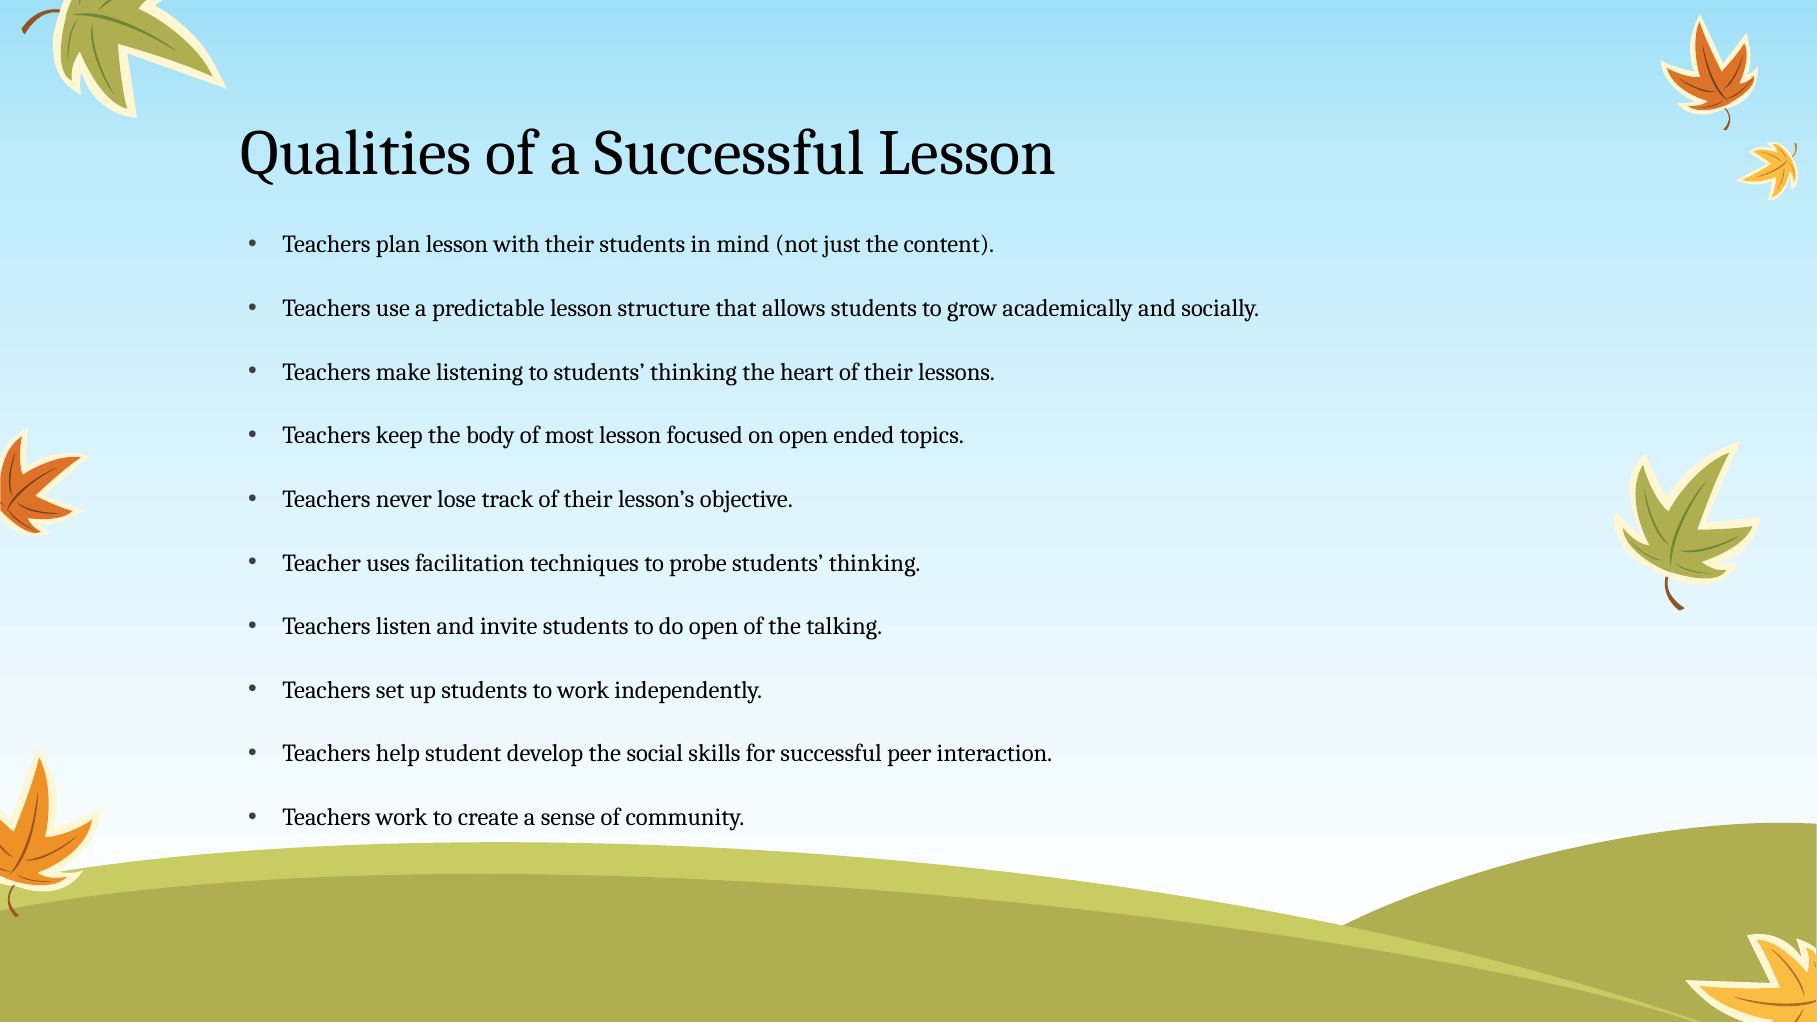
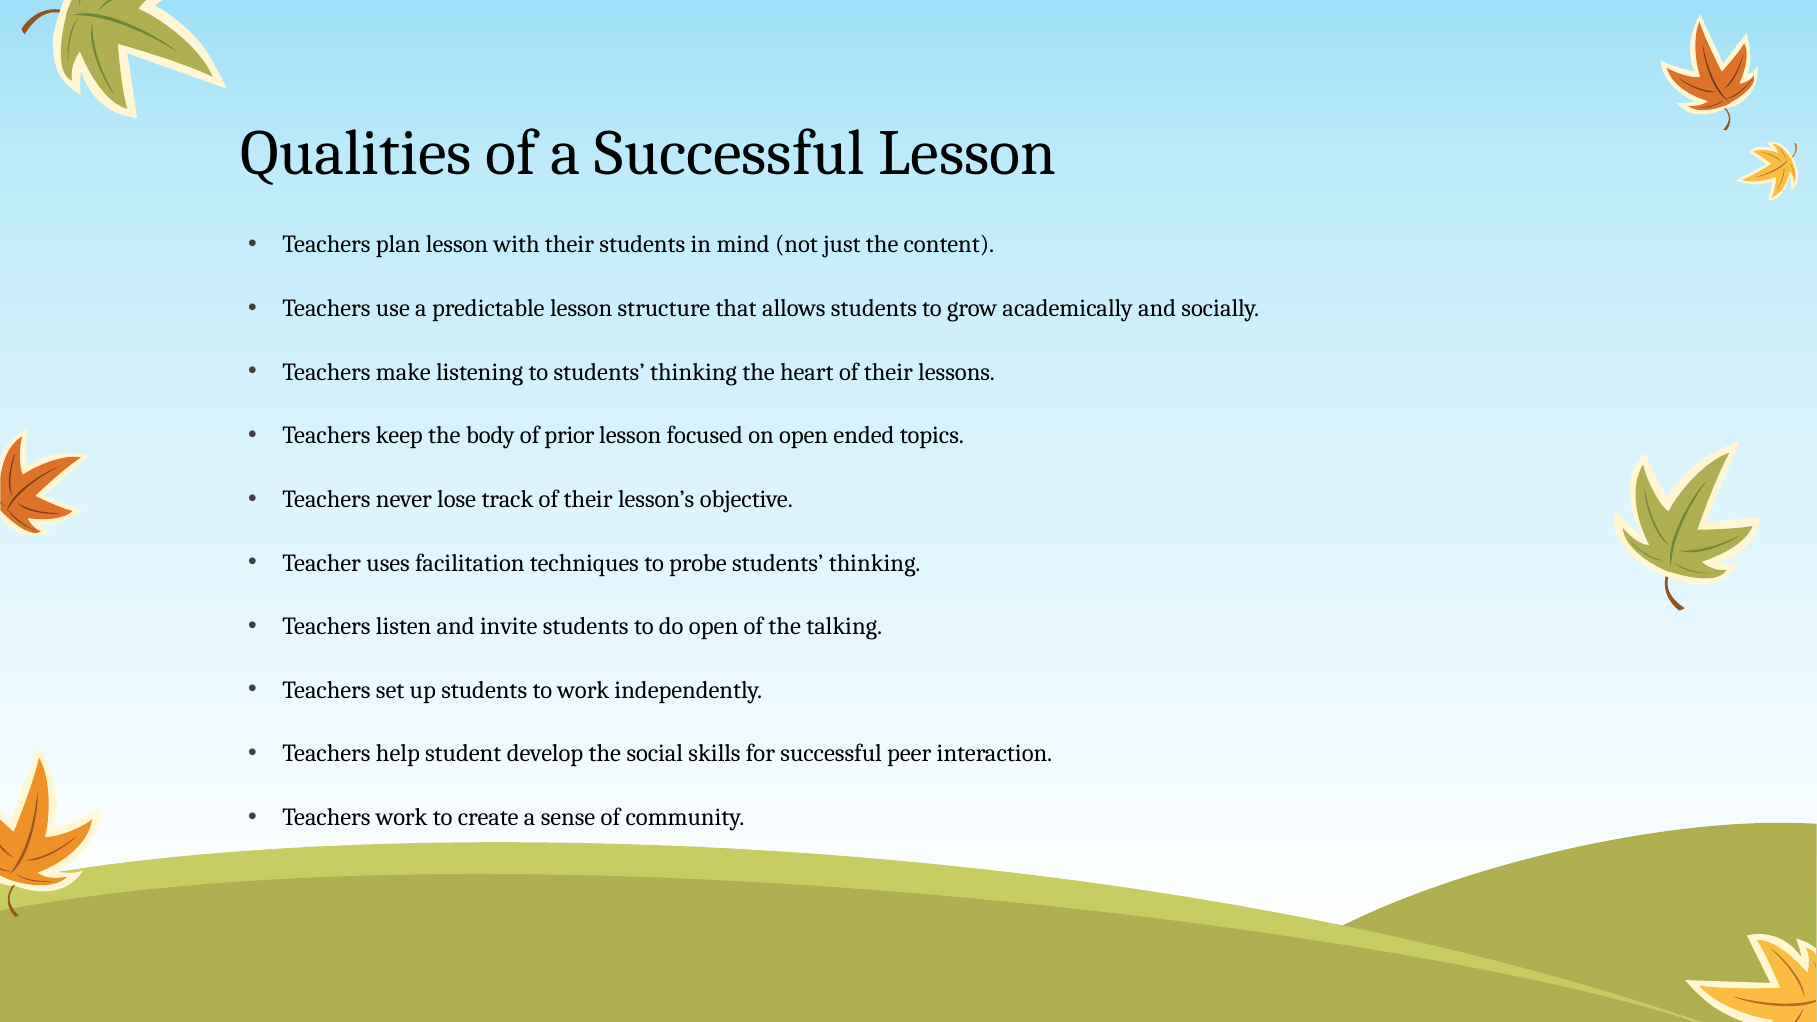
most: most -> prior (569, 436)
